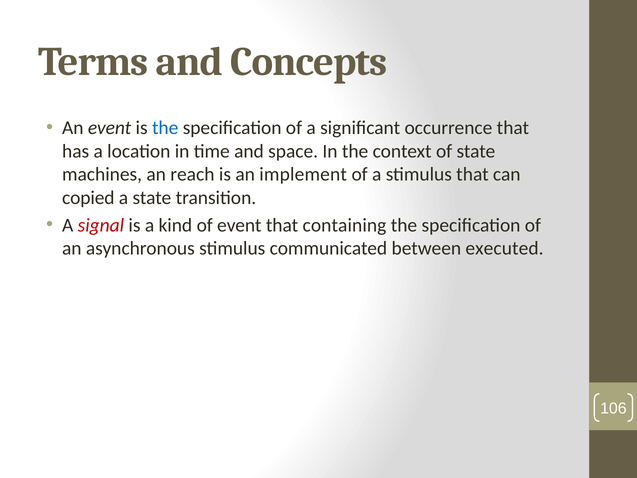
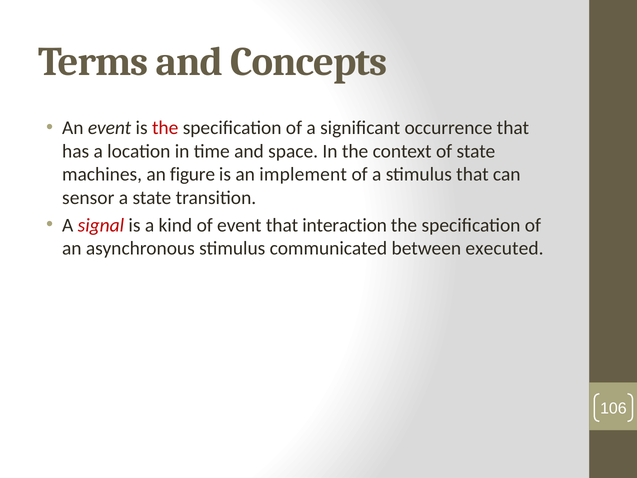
the colour: blue -> red (165, 128)
reach: reach -> figure (193, 174)
copied: copied -> sensor (88, 198)
containing: containing -> interaction (345, 225)
